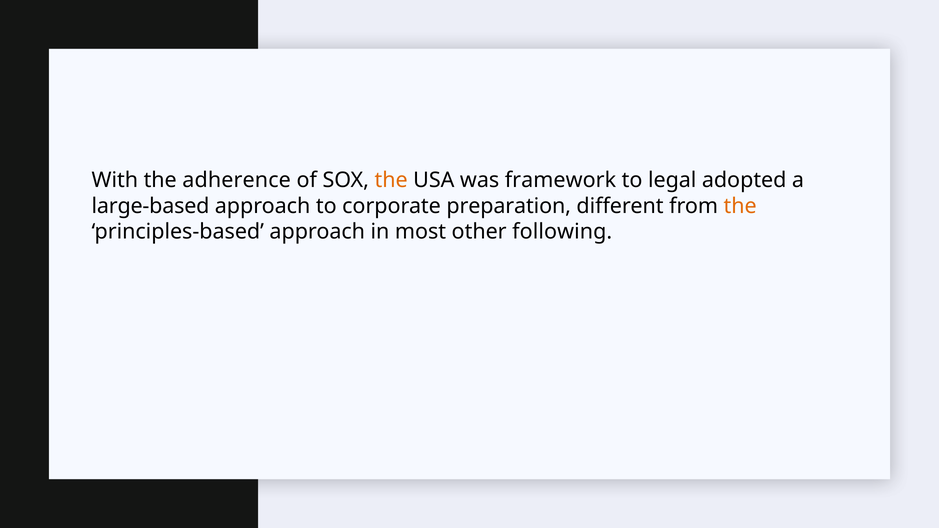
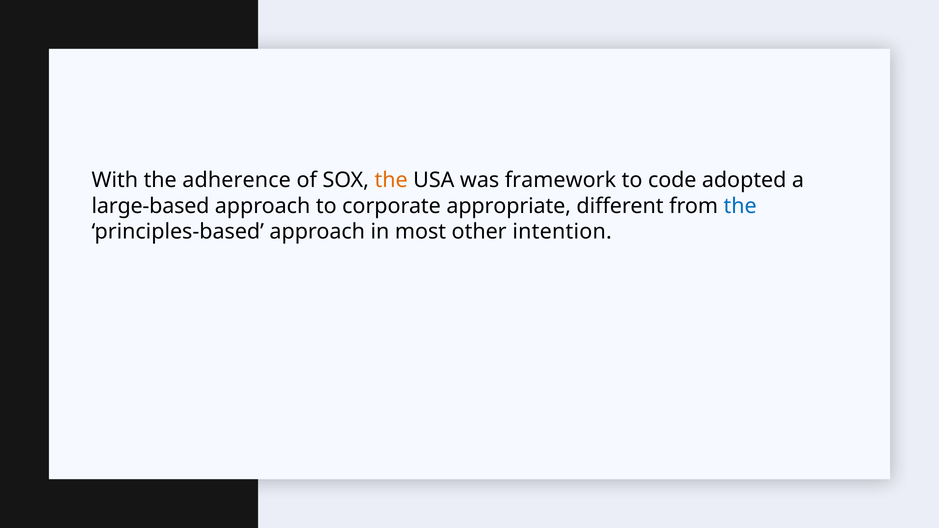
legal: legal -> code (672, 180)
preparation: preparation -> appropriate (509, 206)
the colour: orange -> blue (740, 206)
following: following -> intention (562, 232)
